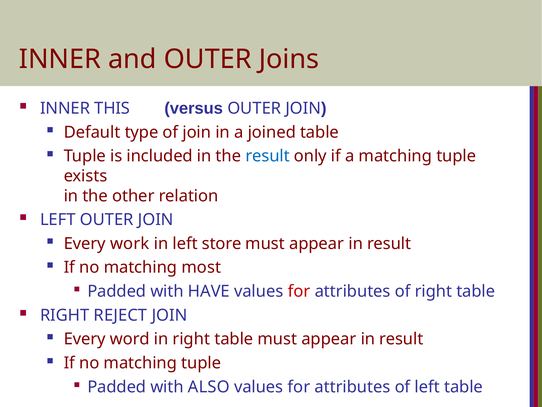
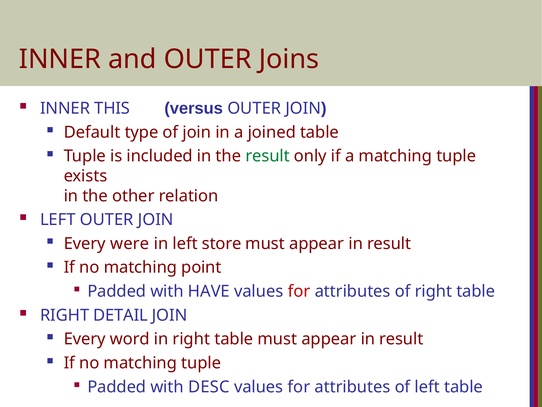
result colour: blue -> green (268, 156)
work: work -> were (130, 243)
most: most -> point (201, 267)
REJECT: REJECT -> DETAIL (121, 315)
ALSO: ALSO -> DESC (209, 386)
